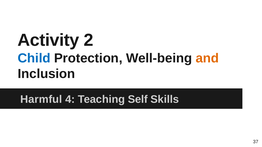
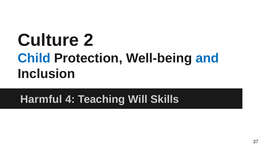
Activity: Activity -> Culture (48, 40)
and colour: orange -> blue (207, 58)
Self: Self -> Will (138, 100)
